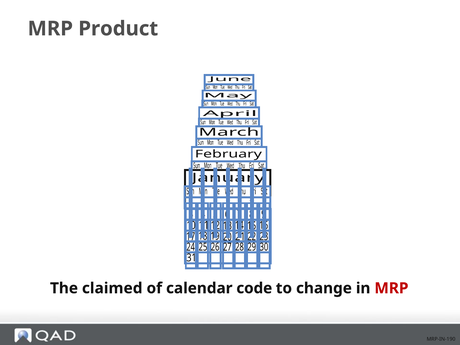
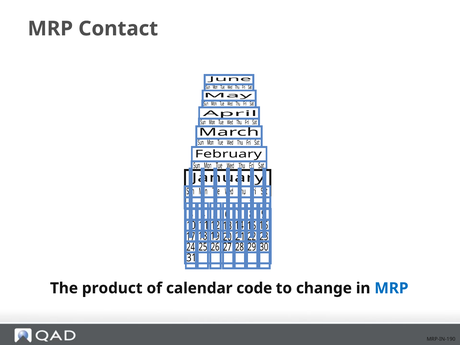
Product: Product -> Contact (118, 29)
claimed: claimed -> product (112, 288)
MRP colour: red -> blue (391, 288)
